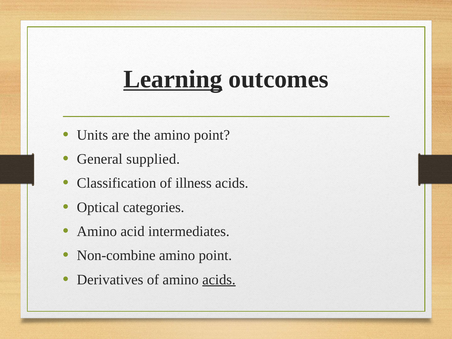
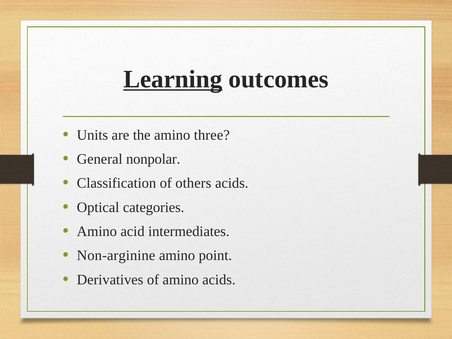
the amino point: point -> three (212, 135)
supplied: supplied -> nonpolar (153, 159)
illness: illness -> others (193, 183)
Non-combine: Non-combine -> Non-arginine (116, 255)
acids underline: present -> none (219, 280)
